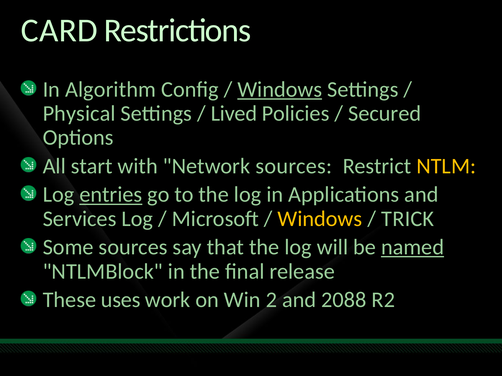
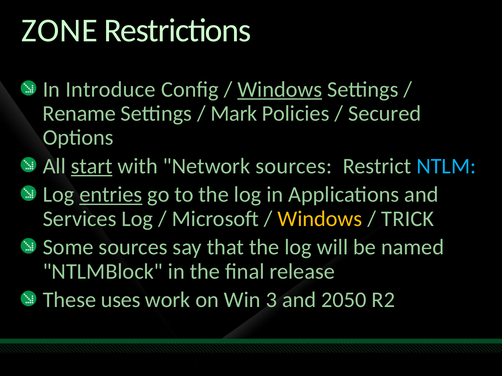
CARD: CARD -> ZONE (59, 31)
Algorithm: Algorithm -> Introduce (110, 89)
Physical: Physical -> Rename (79, 114)
Lived: Lived -> Mark (234, 114)
start underline: none -> present (92, 166)
NTLM colour: yellow -> light blue (446, 166)
named underline: present -> none (413, 248)
2: 2 -> 3 (271, 300)
2088: 2088 -> 2050 (344, 300)
